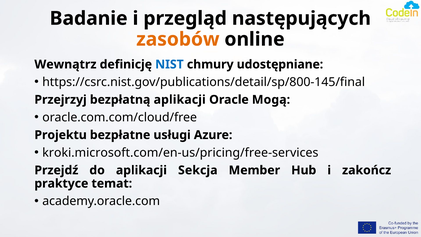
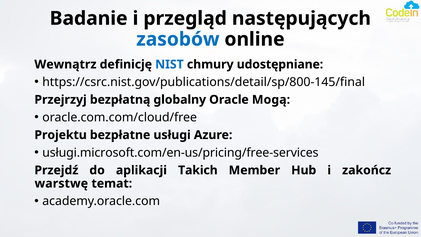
zasobów colour: orange -> blue (178, 39)
bezpłatną aplikacji: aplikacji -> globalny (180, 100)
kroki.microsoft.com/en-us/pricing/free-services: kroki.microsoft.com/en-us/pricing/free-services -> usługi.microsoft.com/en-us/pricing/free-services (180, 152)
Sekcja: Sekcja -> Takich (198, 170)
praktyce: praktyce -> warstwę (61, 183)
